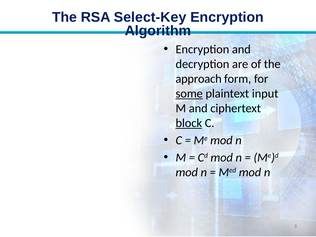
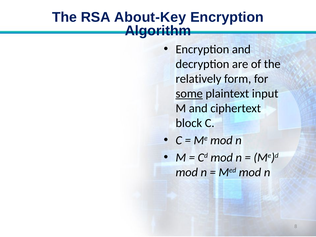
Select-Key: Select-Key -> About-Key (150, 17)
approach: approach -> relatively (198, 79)
block underline: present -> none (189, 123)
